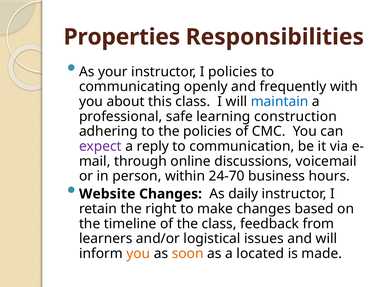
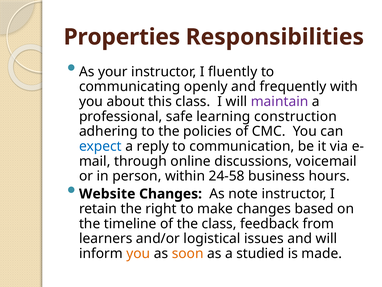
I policies: policies -> fluently (233, 72)
maintain colour: blue -> purple (280, 101)
expect colour: purple -> blue (100, 146)
24-70: 24-70 -> 24-58 (227, 176)
daily: daily -> note (243, 194)
located: located -> studied (260, 253)
